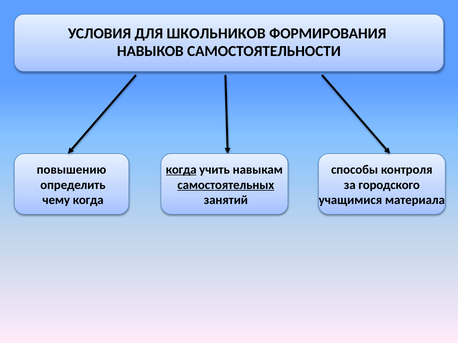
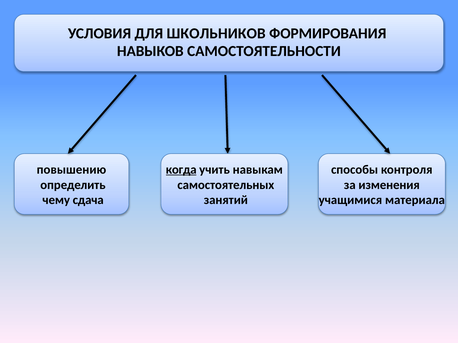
самостоятельных underline: present -> none (226, 185)
городского: городского -> изменения (389, 185)
чему когда: когда -> сдача (88, 200)
